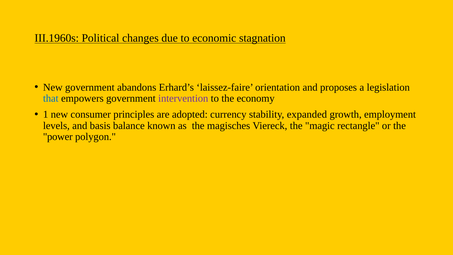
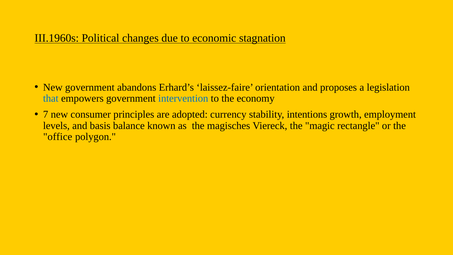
intervention colour: purple -> blue (183, 98)
1: 1 -> 7 (46, 114)
expanded: expanded -> intentions (307, 114)
power: power -> office (58, 137)
